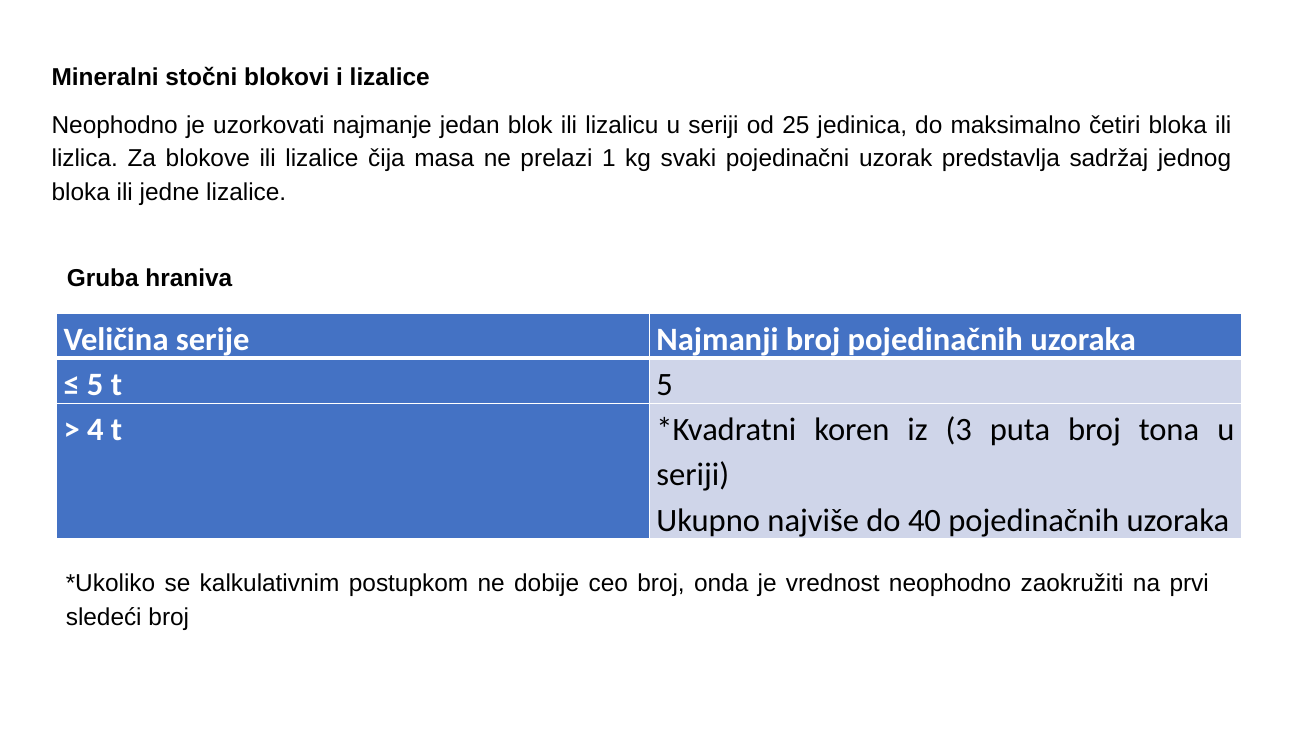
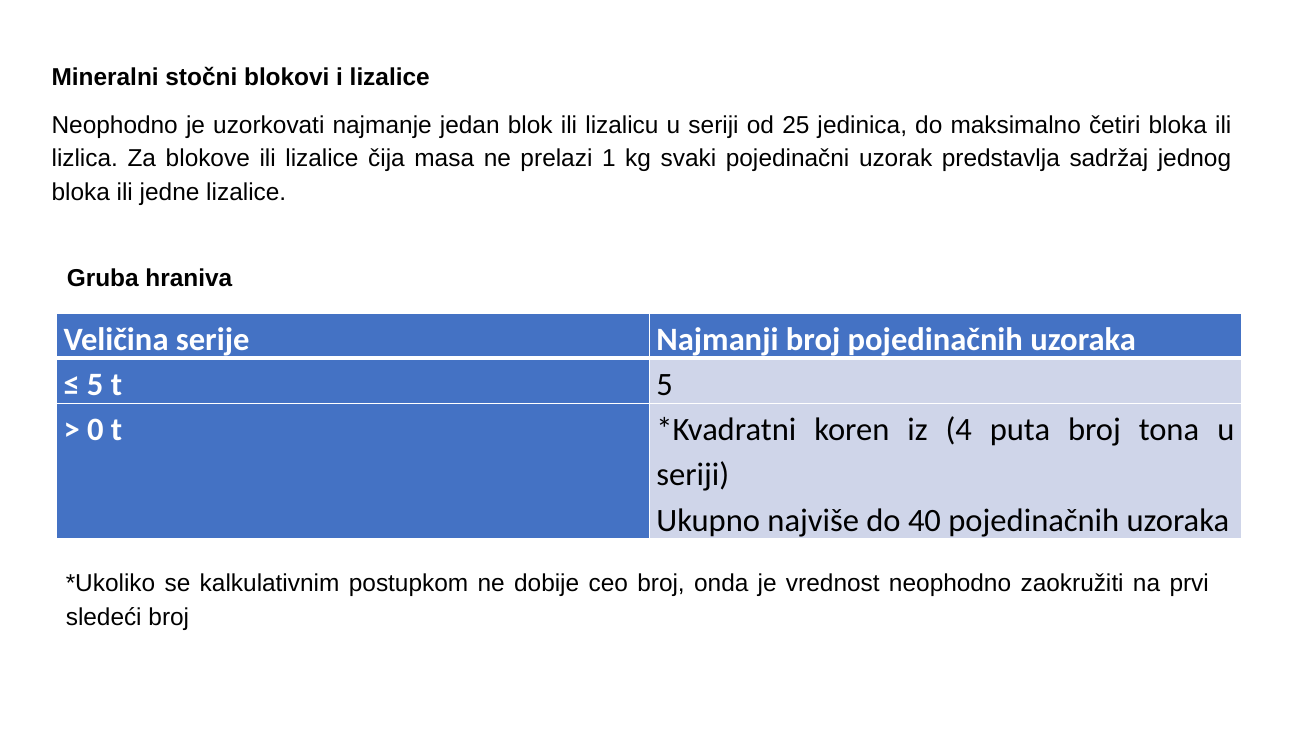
4: 4 -> 0 (95, 429)
3: 3 -> 4 (959, 429)
